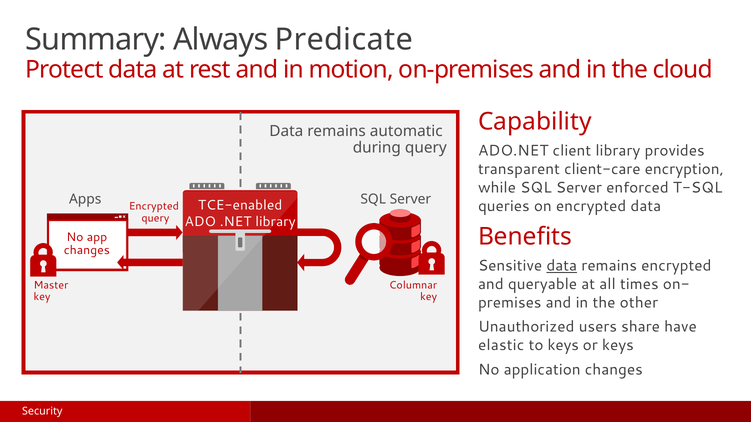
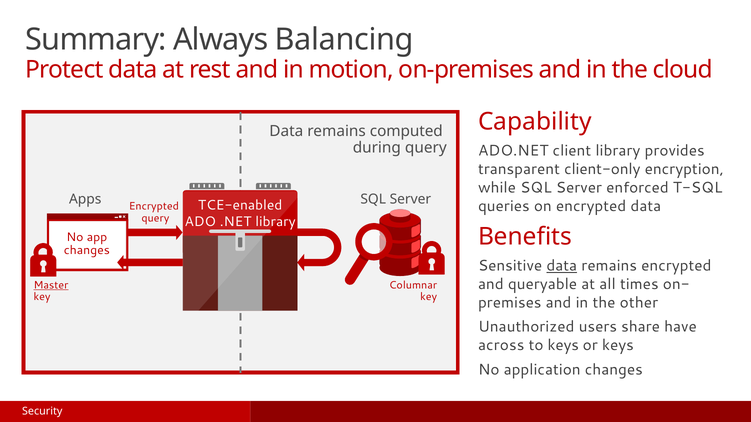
Predicate: Predicate -> Balancing (344, 40)
automatic: automatic -> computed (406, 131)
client-care: client-care -> client-only (602, 169)
Master underline: none -> present (51, 285)
elastic: elastic -> across (501, 346)
